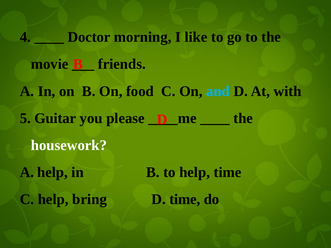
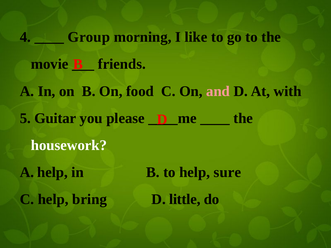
Doctor: Doctor -> Group (89, 37)
and colour: light blue -> pink (218, 91)
help time: time -> sure (227, 173)
D time: time -> little (185, 200)
